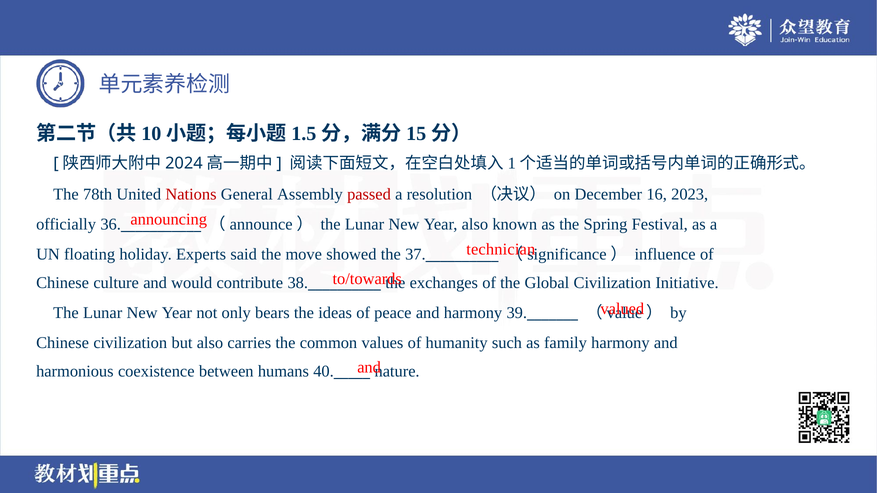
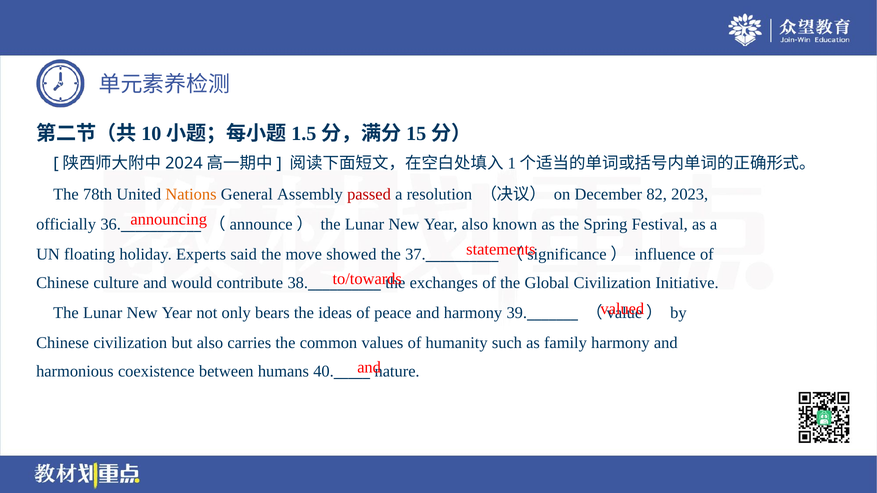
Nations colour: red -> orange (191, 194)
16: 16 -> 82 (657, 194)
technician: technician -> statements (501, 250)
